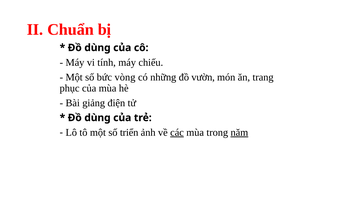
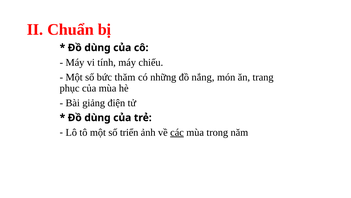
vòng: vòng -> thăm (125, 77)
vườn: vườn -> nắng (203, 77)
năm underline: present -> none (239, 132)
